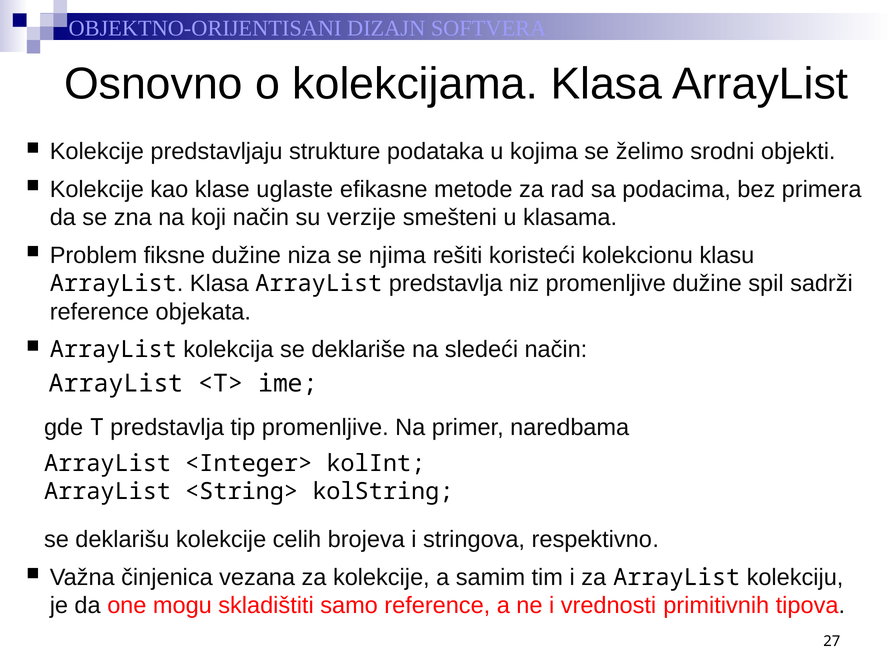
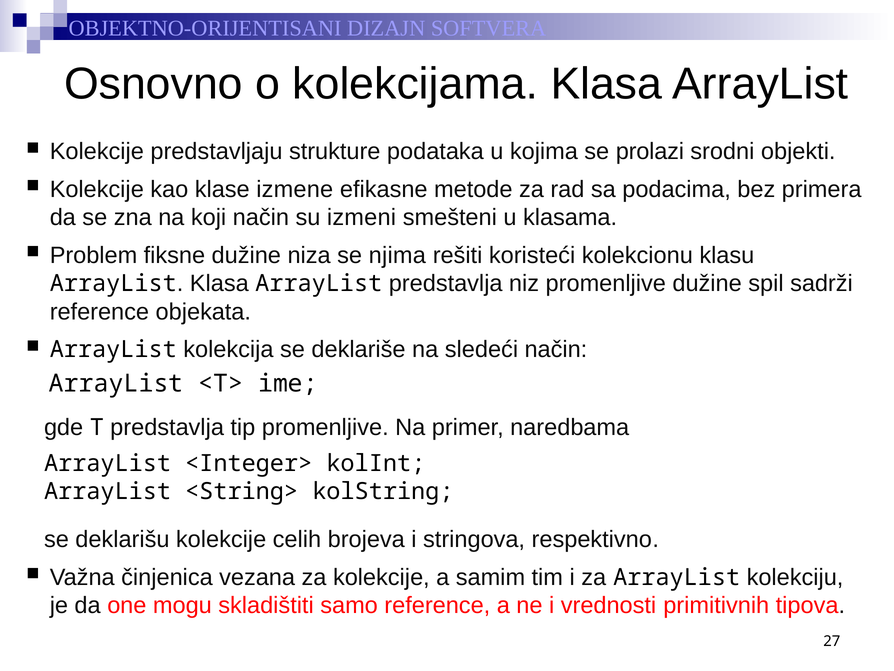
želimo: želimo -> prolazi (650, 151)
uglaste: uglaste -> izmene (295, 189)
verzije: verzije -> izmeni (362, 217)
